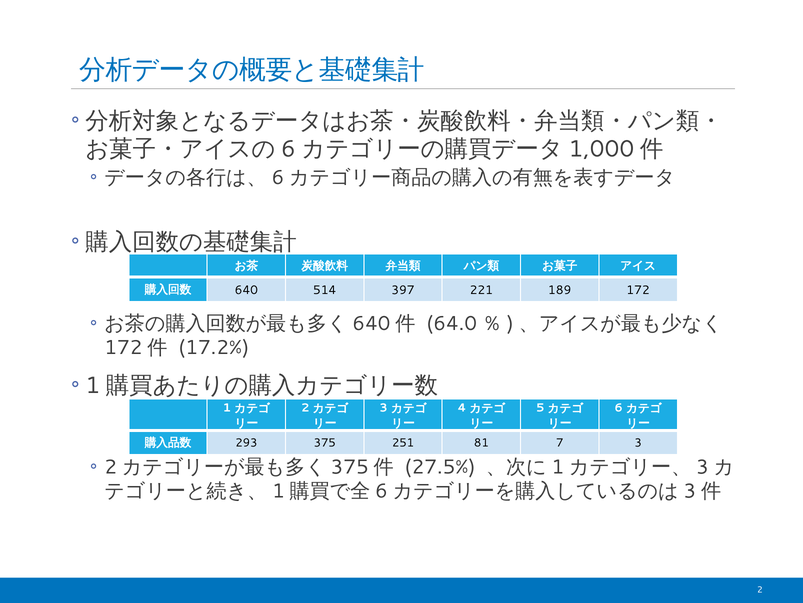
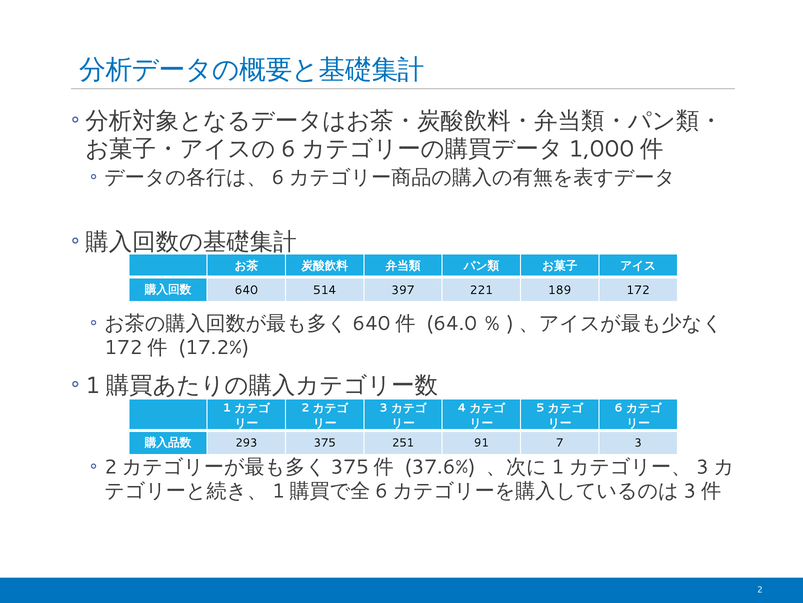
81: 81 -> 91 (481, 442)
27.5%: 27.5% -> 37.6% (440, 467)
